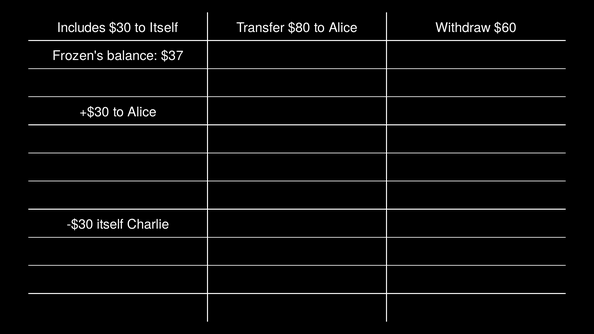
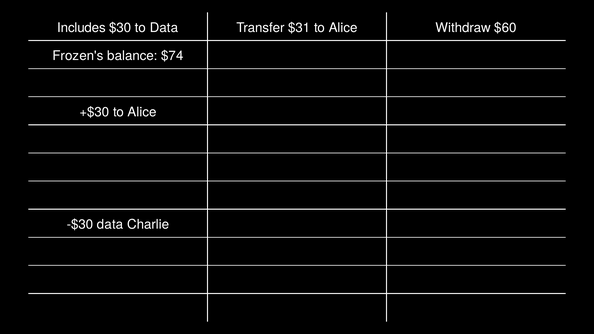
to Itself: Itself -> Data (164, 28)
$80: $80 -> $31 (299, 28)
$37: $37 -> $74 (172, 56)
-$30 itself: itself -> data (110, 225)
